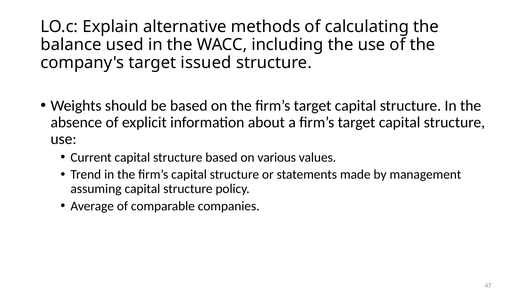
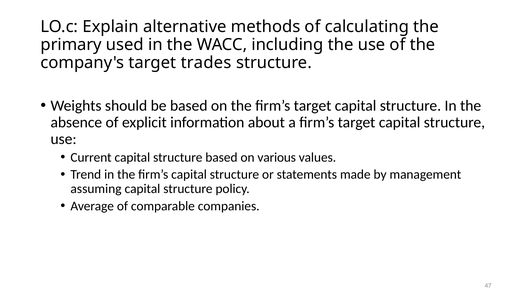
balance: balance -> primary (71, 45)
issued: issued -> trades (206, 63)
